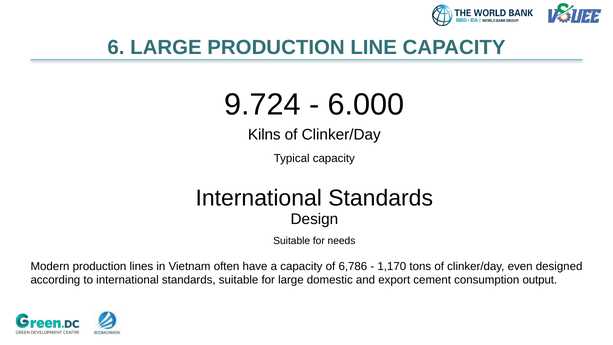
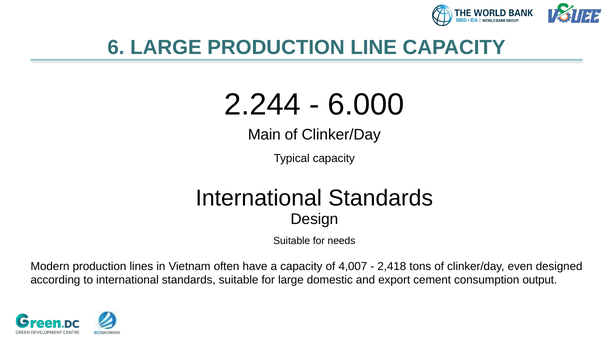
9.724: 9.724 -> 2.244 (262, 105)
Kilns: Kilns -> Main (264, 135)
6,786: 6,786 -> 4,007 (353, 266)
1,170: 1,170 -> 2,418 (392, 266)
